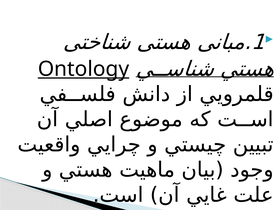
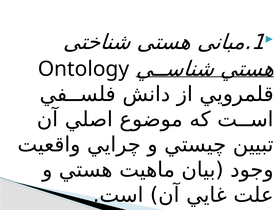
Ontology underline: present -> none (83, 69)
